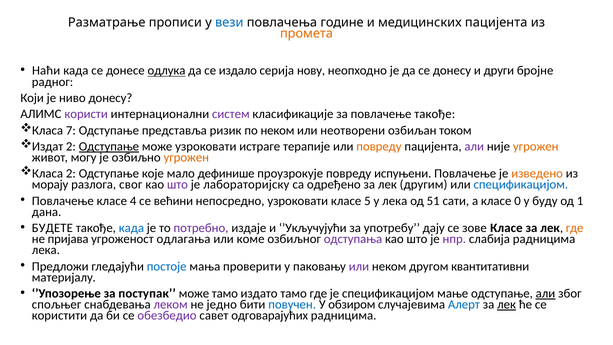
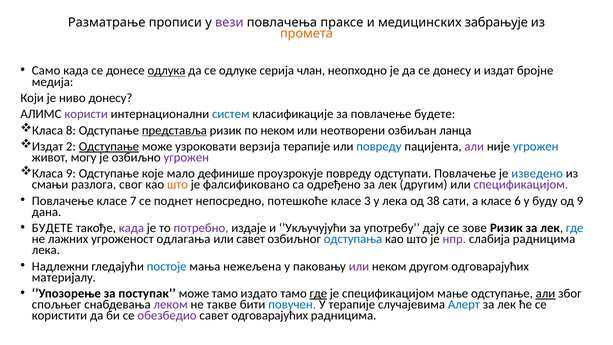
вези colour: blue -> purple (229, 23)
године: године -> праксе (342, 23)
медицинских пацијента: пацијента -> забрањује (496, 23)
Наћи: Наћи -> Само (46, 71)
издало: издало -> одлуке (238, 71)
нову: нову -> члан (311, 71)
и други: други -> издат (499, 71)
радног: радног -> медија (53, 82)
систем colour: purple -> blue (231, 114)
повлачење такође: такође -> будете (435, 114)
7: 7 -> 8 (71, 130)
представља underline: none -> present (174, 130)
током: током -> ланца (455, 130)
истраге: истраге -> верзија (260, 146)
повреду colour: orange -> blue (379, 146)
угрожен colour: orange -> blue (536, 146)
угрожен colour: orange -> purple (186, 157)
Класа 2: 2 -> 9 (71, 174)
испуњени: испуњени -> одступати (403, 174)
изведено colour: orange -> blue (537, 174)
морају: морају -> смањи (50, 185)
што colour: purple -> orange (177, 185)
лабораторијску: лабораторијску -> фалсификовано (246, 185)
спецификацијом colour: blue -> purple (521, 185)
4: 4 -> 7 (133, 201)
већини: већини -> поднет (173, 201)
непосредно узроковати: узроковати -> потешкоће (298, 201)
5: 5 -> 3 (367, 201)
51: 51 -> 38 (433, 201)
0: 0 -> 6 (518, 201)
од 1: 1 -> 9 (580, 201)
када colour: blue -> purple (131, 228)
зове Класе: Класе -> Ризик (506, 228)
где colour: orange -> blue (575, 228)
пријава: пријава -> лажних (68, 239)
или коме: коме -> савет (251, 239)
одступања colour: purple -> blue (353, 239)
Предложи: Предложи -> Надлежни (60, 266)
проверити: проверити -> нежељена (252, 266)
другом квантитативни: квантитативни -> одговарајућих (490, 266)
где underline: none -> present (318, 293)
једно: једно -> такве (222, 304)
У обзиром: обзиром -> терапије (352, 304)
лек underline: present -> none (507, 304)
